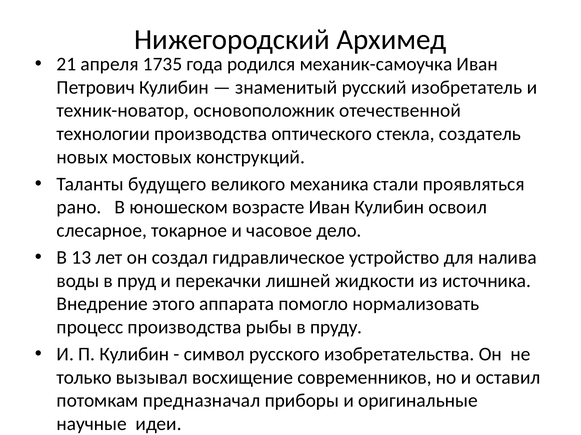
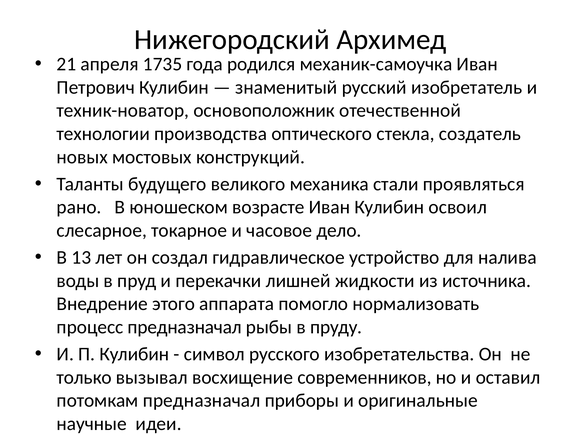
процесс производства: производства -> предназначал (185, 328)
